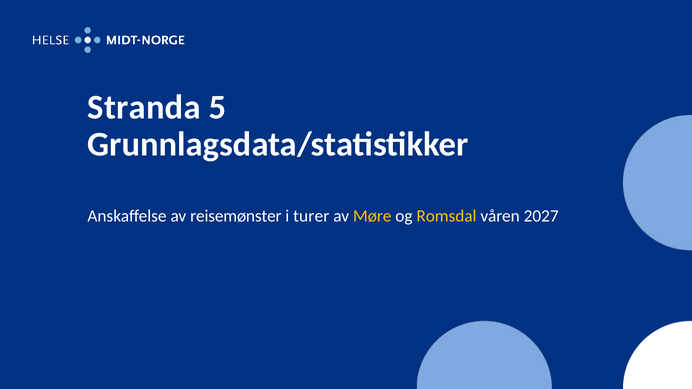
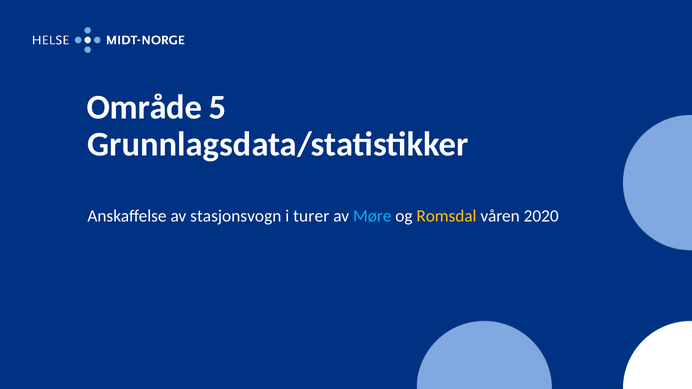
Stranda: Stranda -> Område (144, 107)
reisemønster: reisemønster -> stasjonsvogn (236, 216)
Møre colour: yellow -> light blue (372, 216)
2027: 2027 -> 2020 (541, 216)
